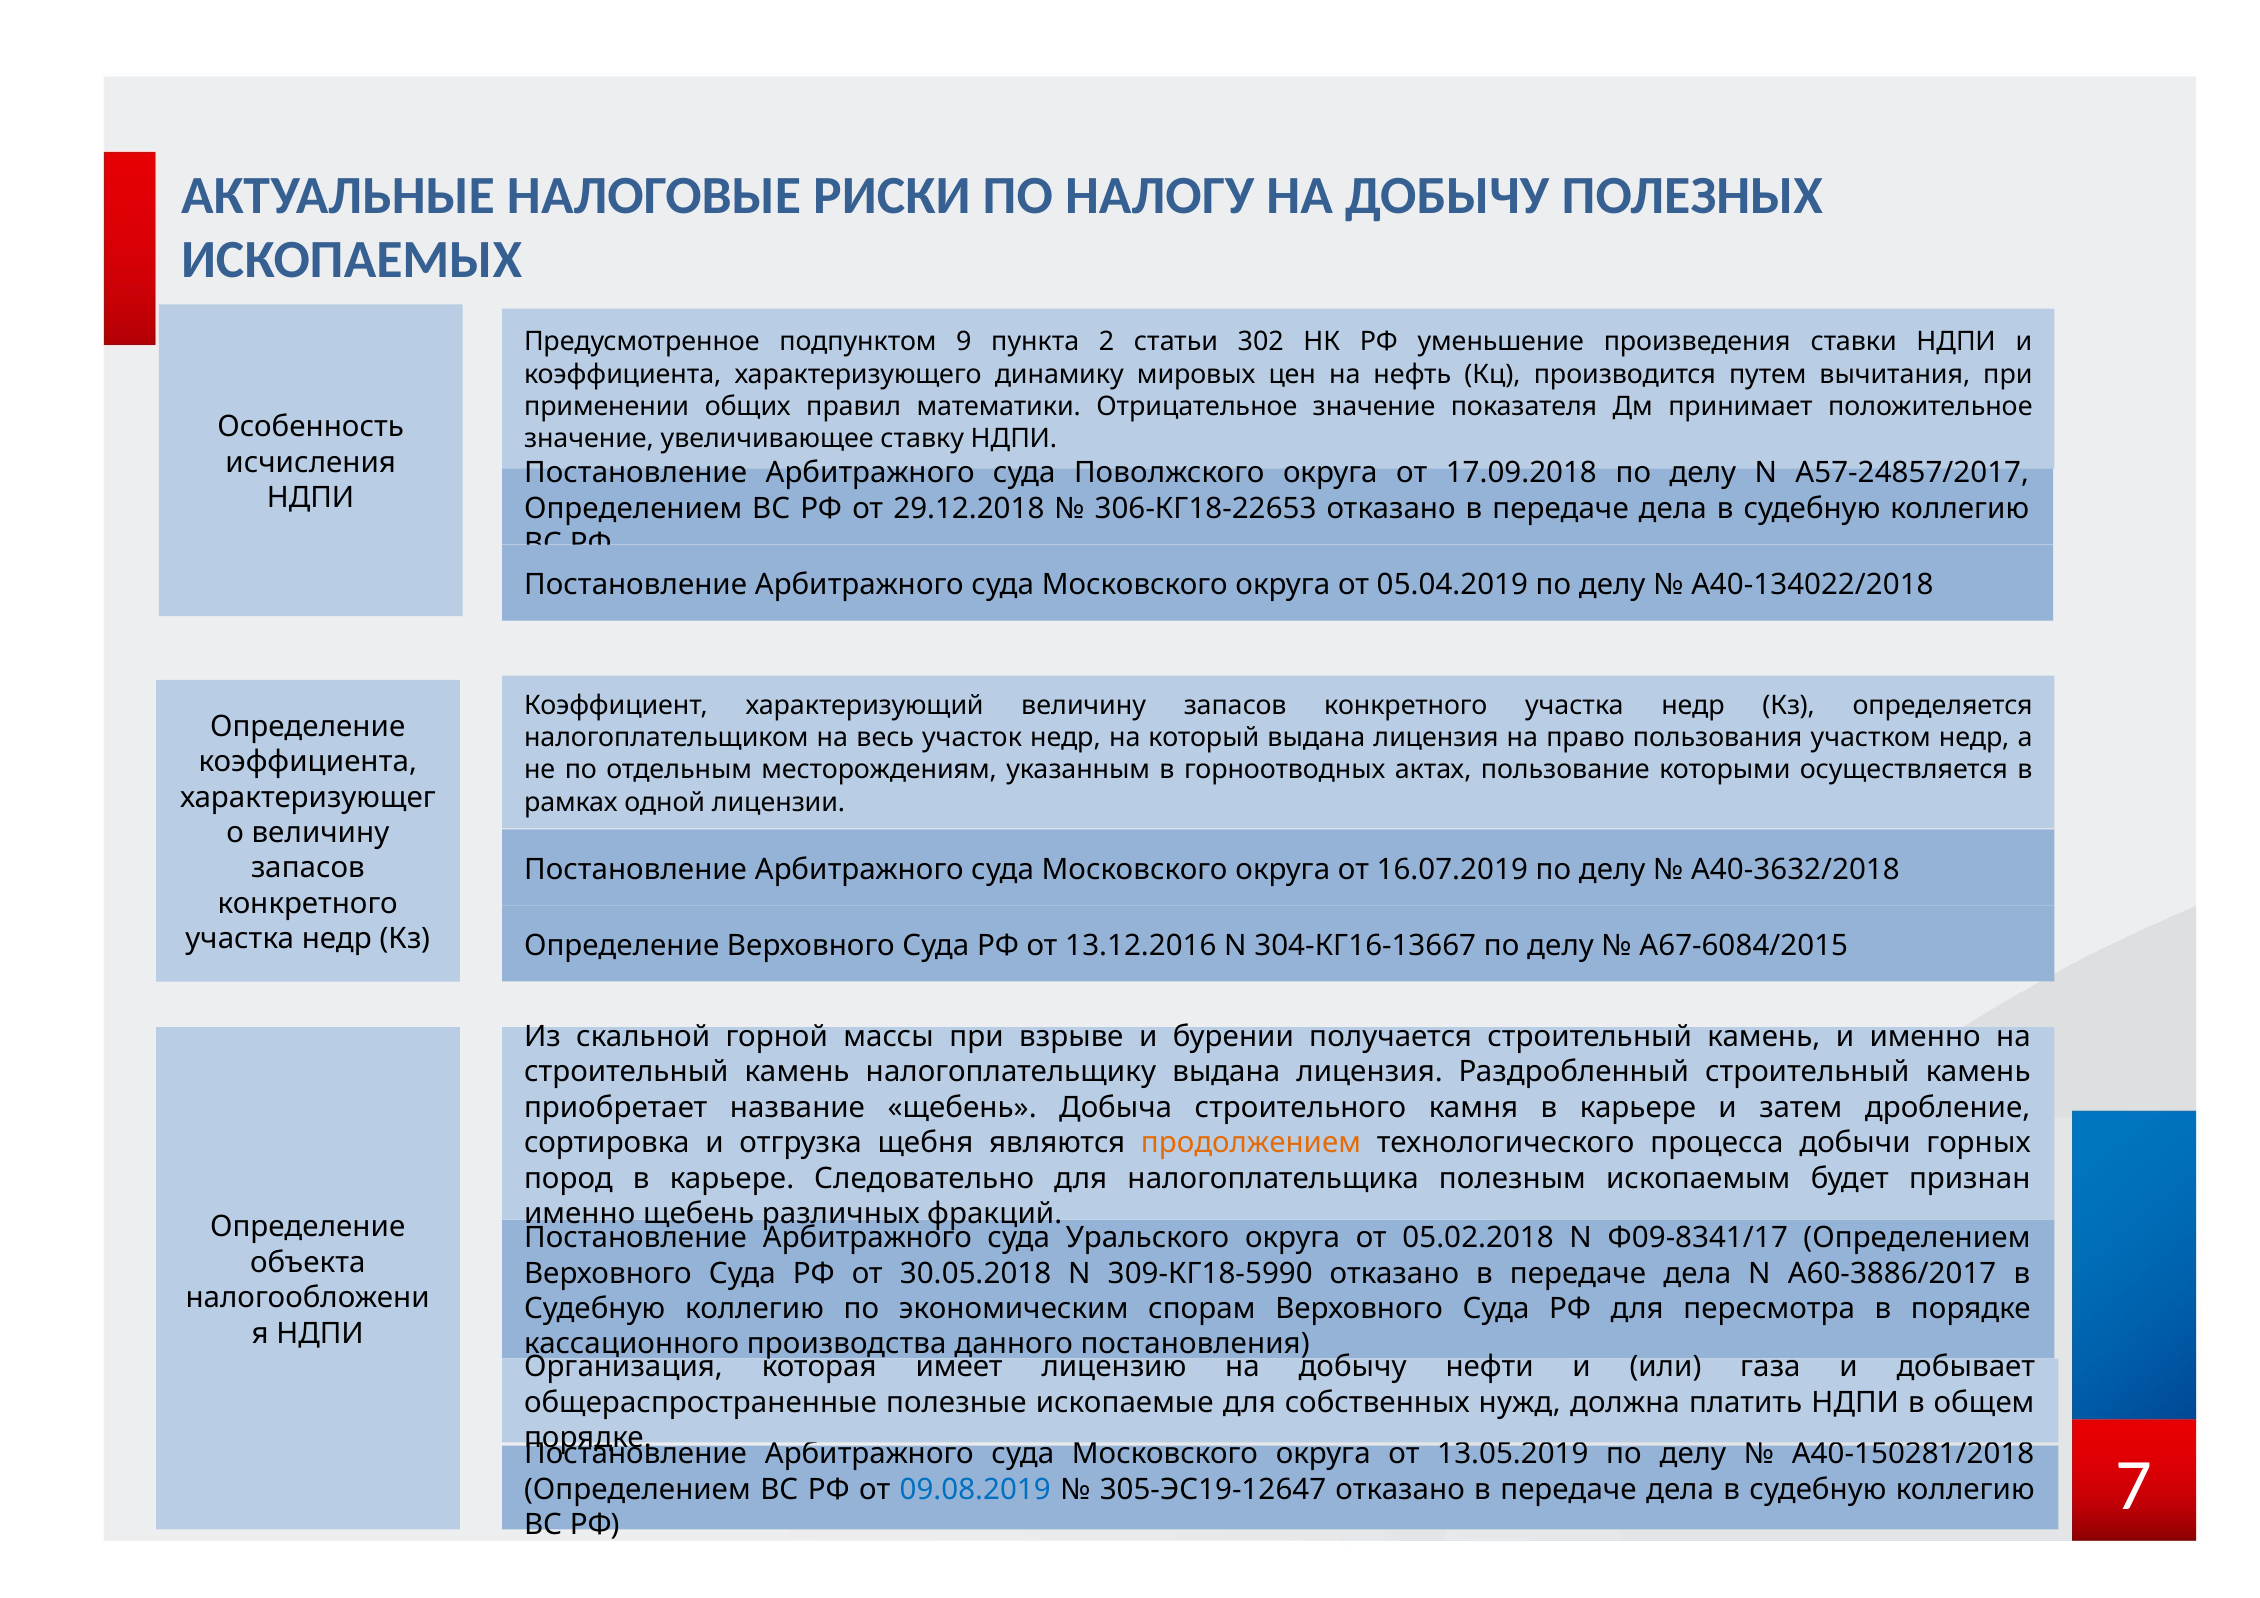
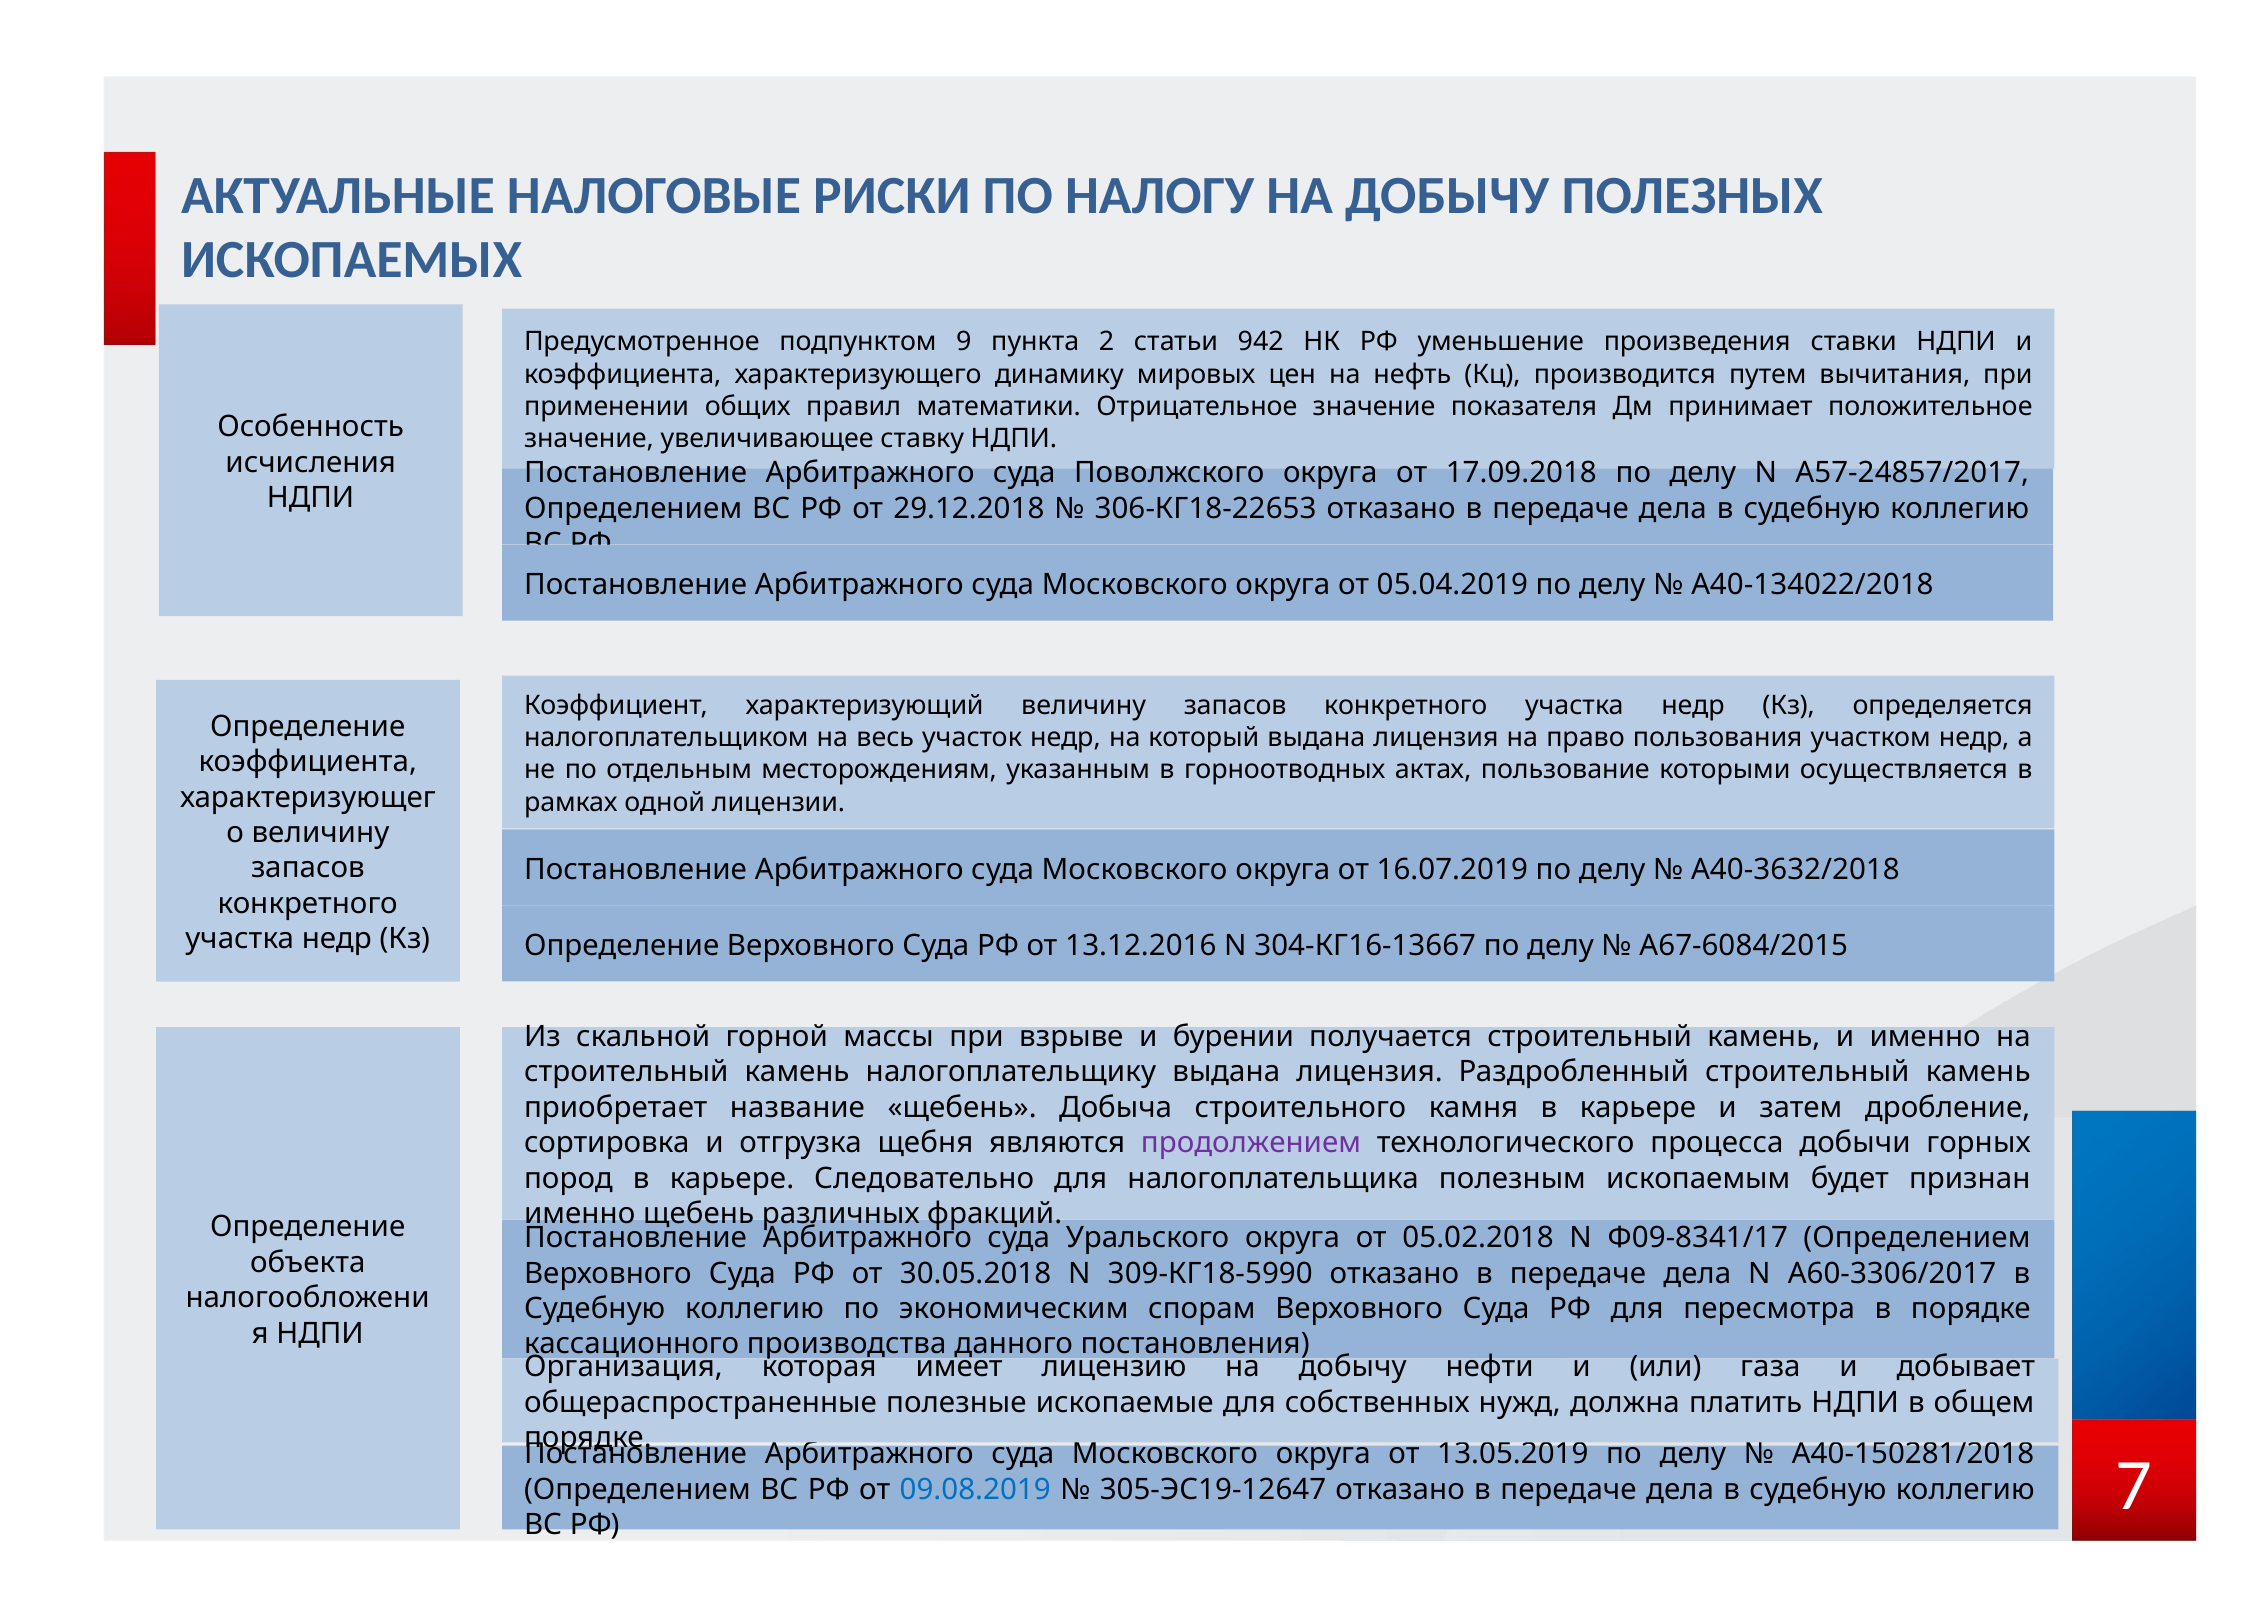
302: 302 -> 942 (1261, 342)
продолжением colour: orange -> purple (1251, 1143)
А60-3886/2017: А60-3886/2017 -> А60-3306/2017 (1892, 1273)
